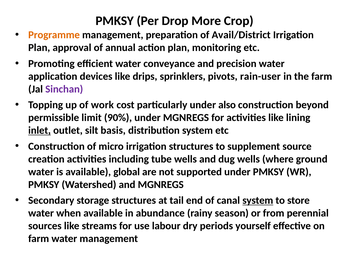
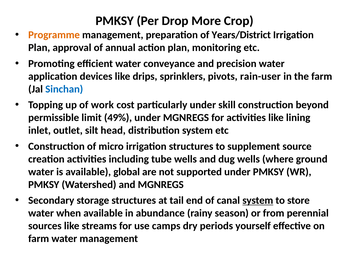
Avail/District: Avail/District -> Years/District (241, 35)
Sinchan colour: purple -> blue (64, 89)
also: also -> skill (227, 105)
90%: 90% -> 49% (118, 118)
inlet underline: present -> none (40, 131)
basis: basis -> head (113, 131)
labour: labour -> camps (166, 227)
